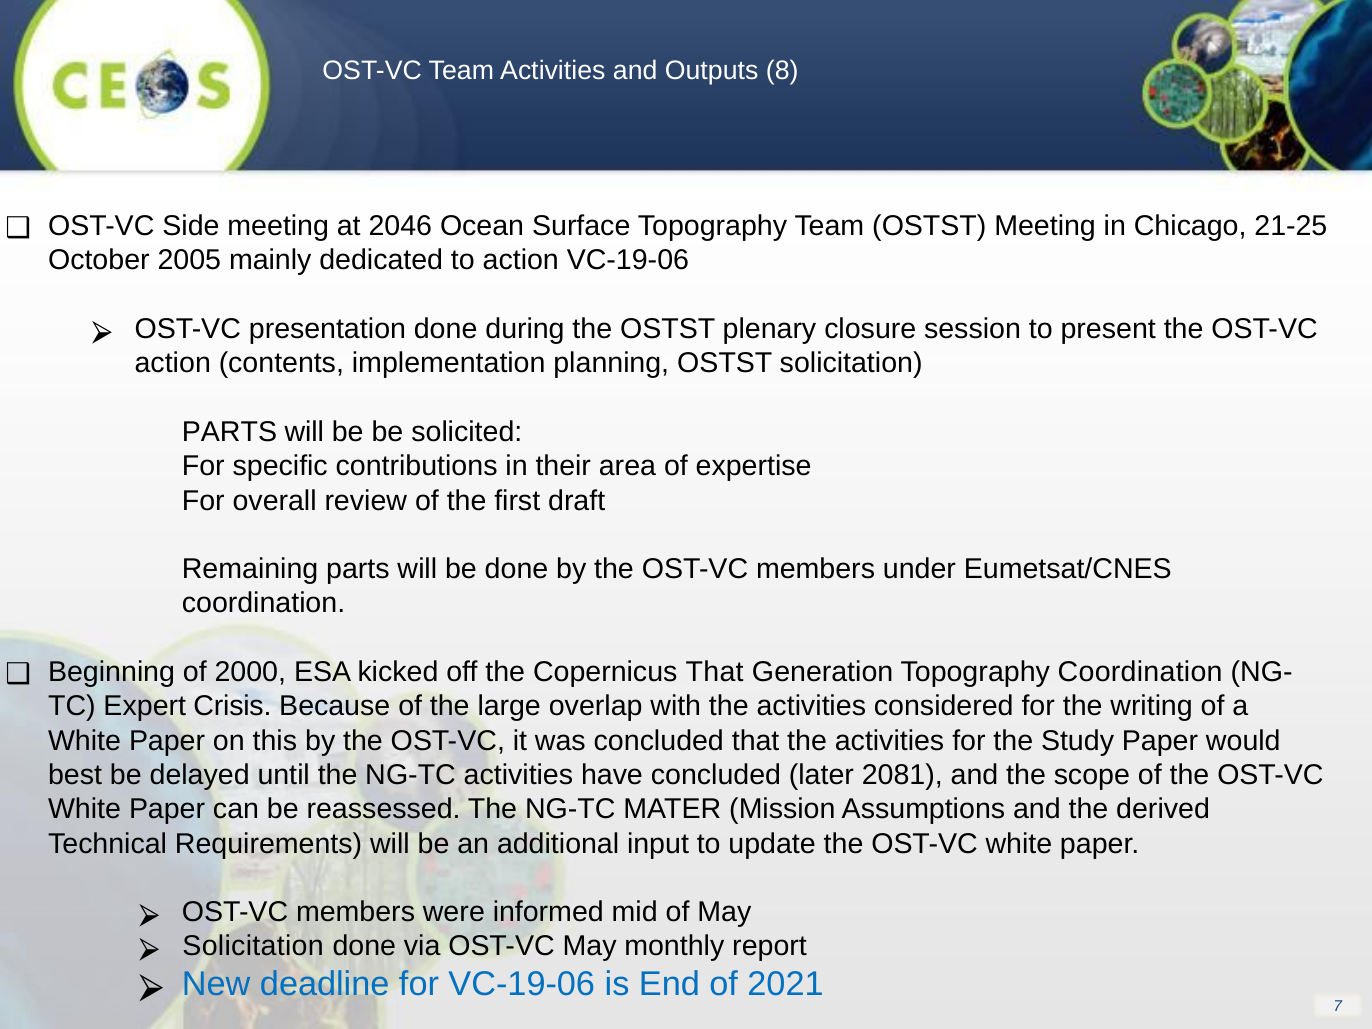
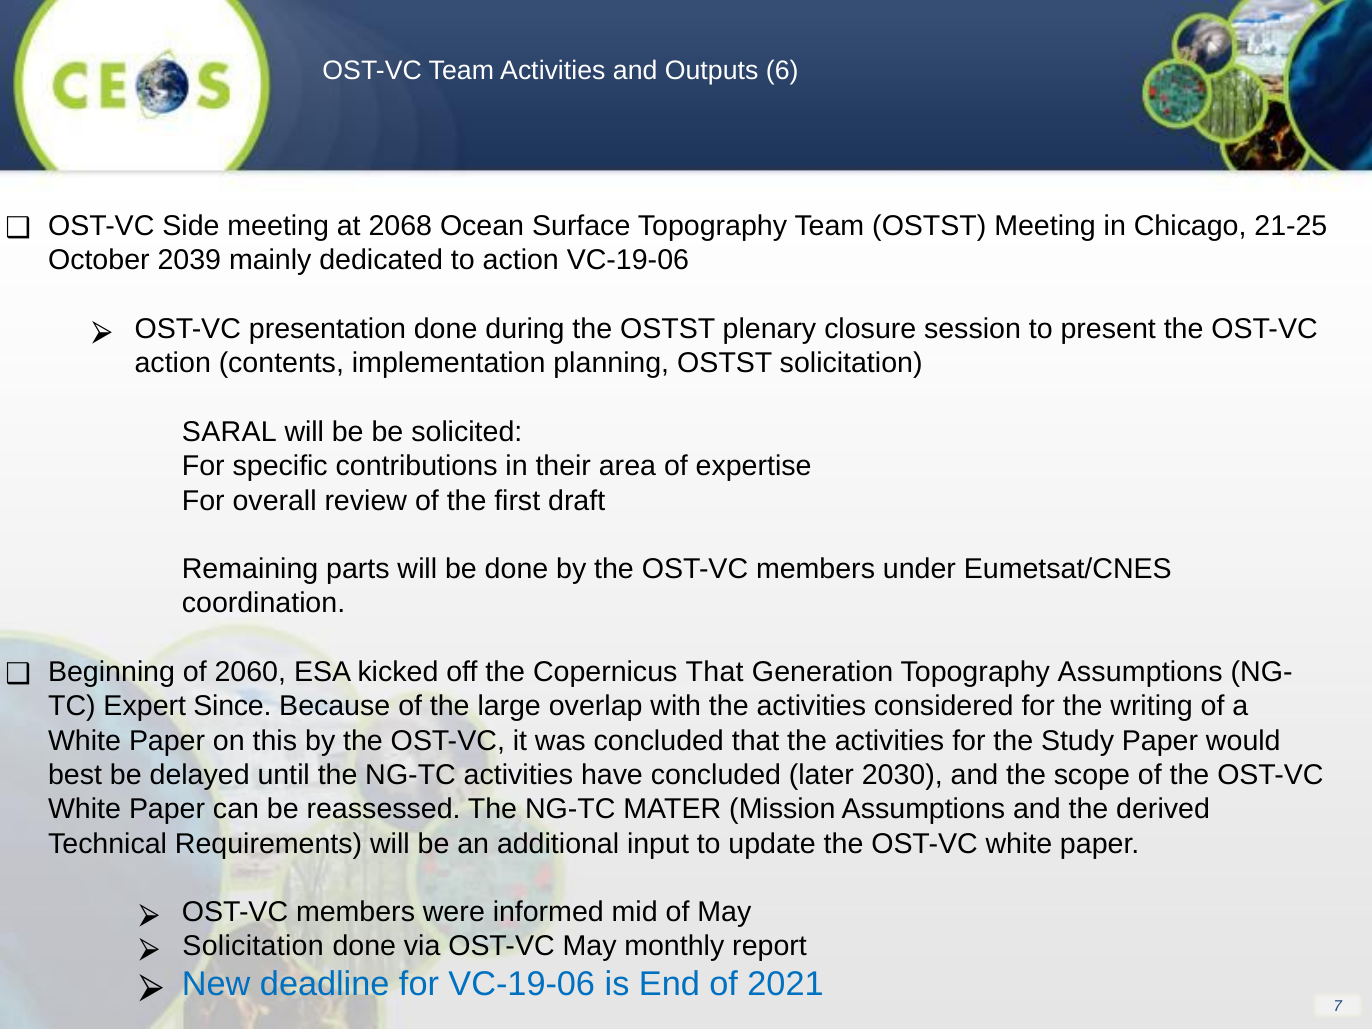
8: 8 -> 6 (782, 70)
2046: 2046 -> 2068 (400, 226)
2005: 2005 -> 2039 (189, 261)
PARTS: PARTS -> SARAL (229, 432)
2000: 2000 -> 2060 (250, 672)
Topography Coordination: Coordination -> Assumptions (1140, 672)
Crisis: Crisis -> Since (232, 706)
2081: 2081 -> 2030 (902, 775)
